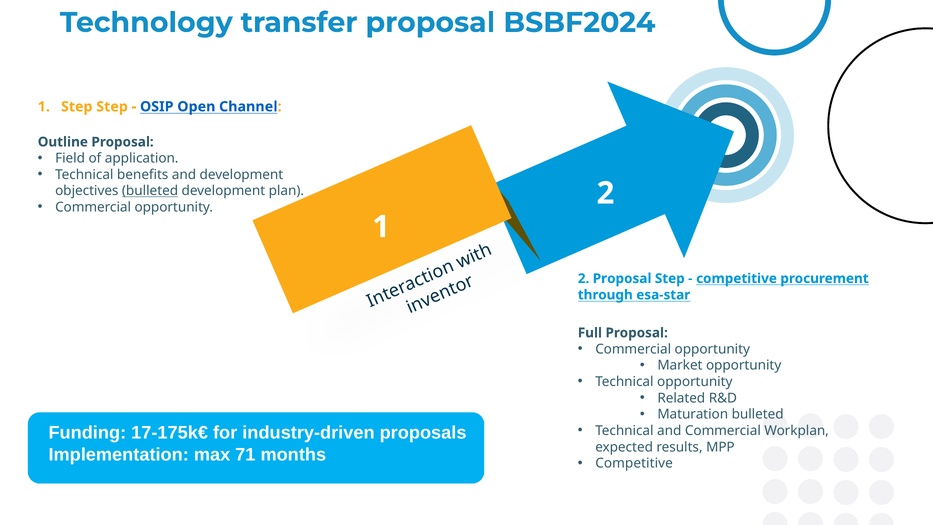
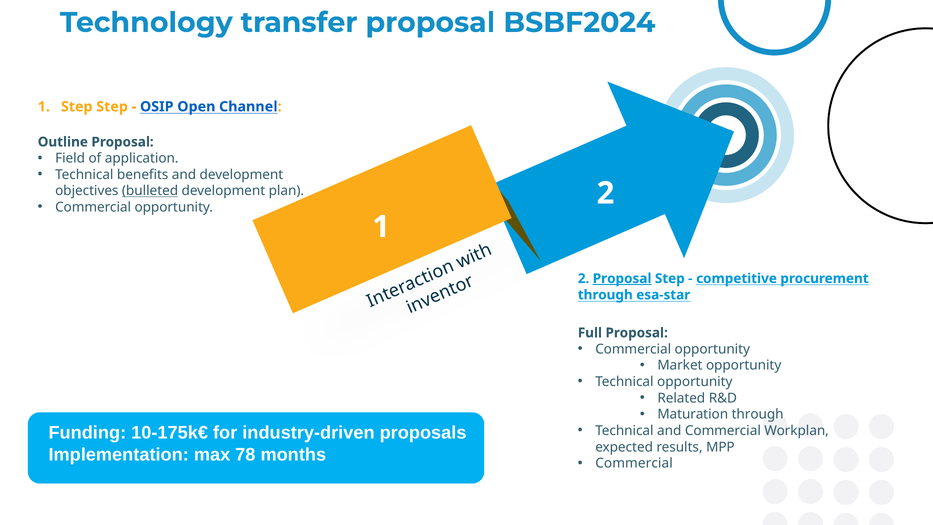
Proposal underline: none -> present (622, 278)
Maturation bulleted: bulleted -> through (758, 414)
17-175k€: 17-175k€ -> 10-175k€ (170, 433)
71: 71 -> 78 (245, 455)
Competitive: Competitive -> Commercial (634, 463)
